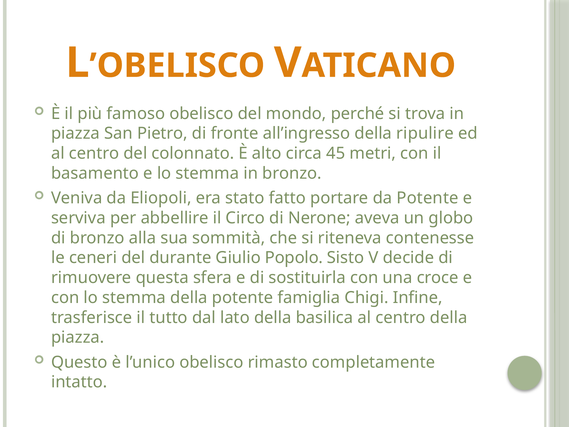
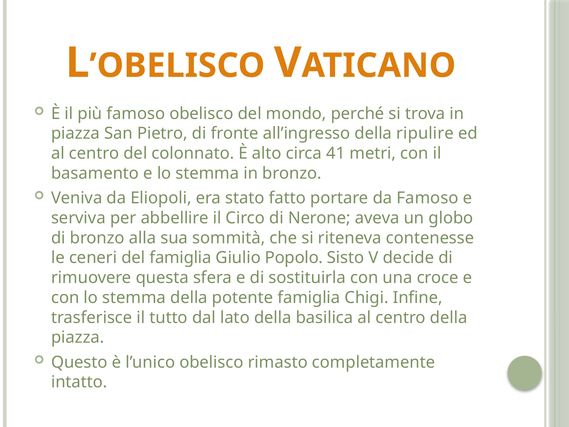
45: 45 -> 41 (336, 153)
da Potente: Potente -> Famoso (428, 198)
del durante: durante -> famiglia (180, 258)
